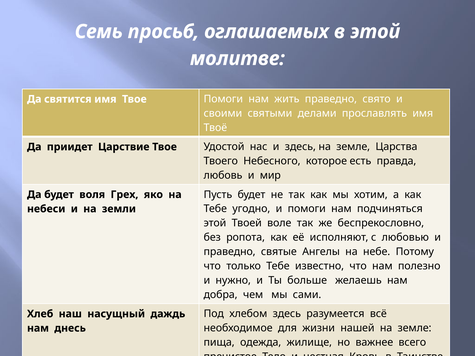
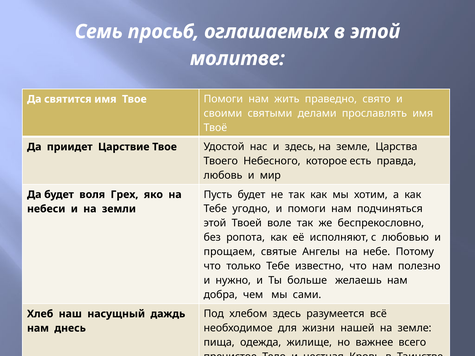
праведно: праведно -> прощаем (230, 252)
